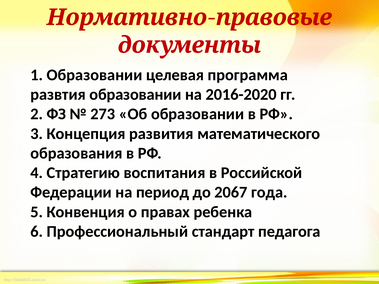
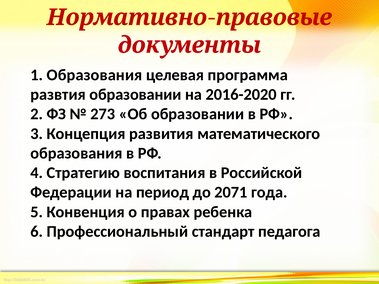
1 Образовании: Образовании -> Образования (95, 75)
2067: 2067 -> 2071 (231, 193)
